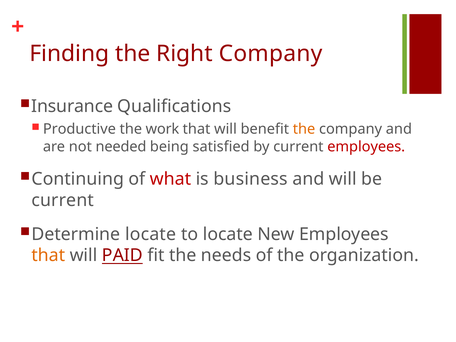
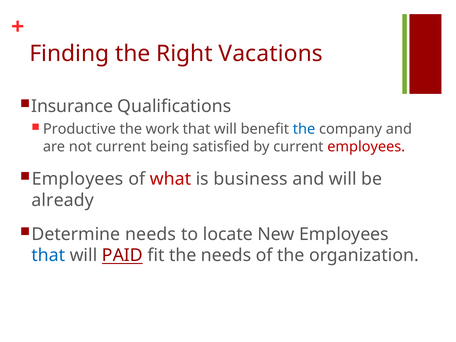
Right Company: Company -> Vacations (271, 54)
the colour: orange -> blue (304, 129)
not needed: needed -> current (121, 147)
Continuing: Continuing -> Employees (78, 179)
current: current -> already (63, 200)
Determine locate: locate -> needs (151, 234)
that colour: orange -> blue (48, 255)
